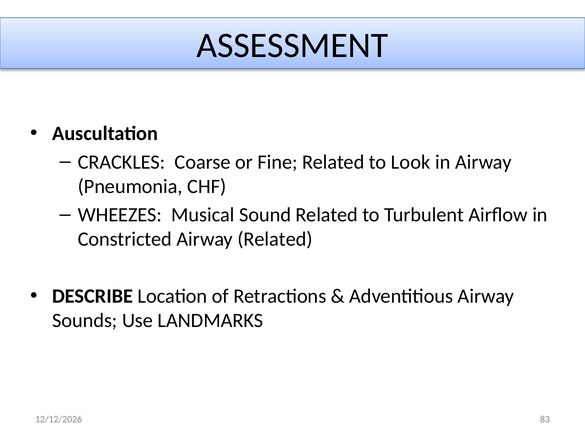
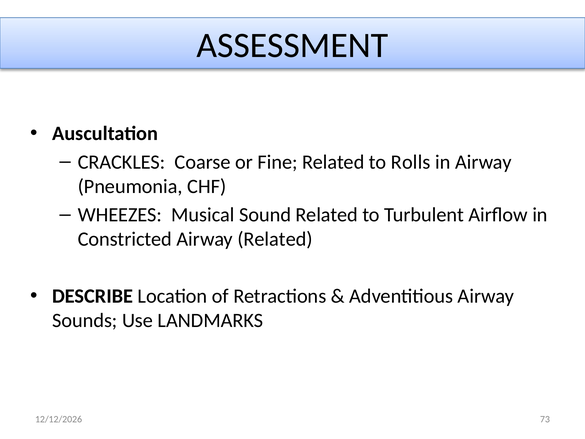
Look: Look -> Rolls (411, 162)
83: 83 -> 73 (545, 419)
